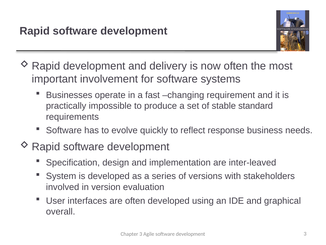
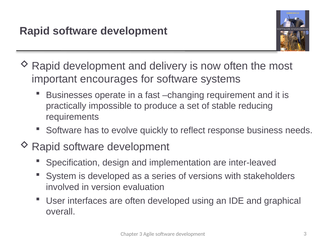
involvement: involvement -> encourages (109, 79)
standard: standard -> reducing (256, 106)
